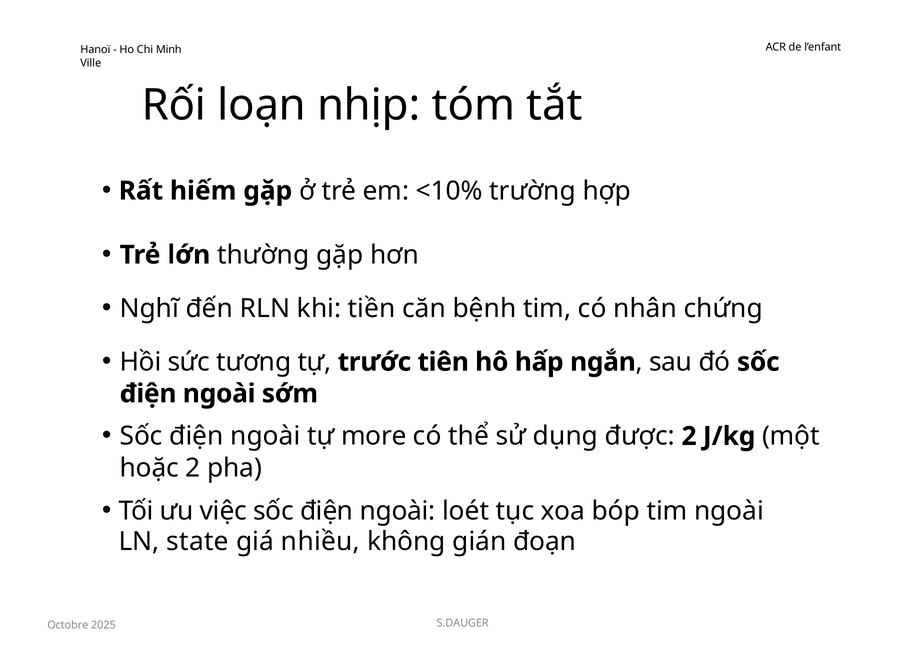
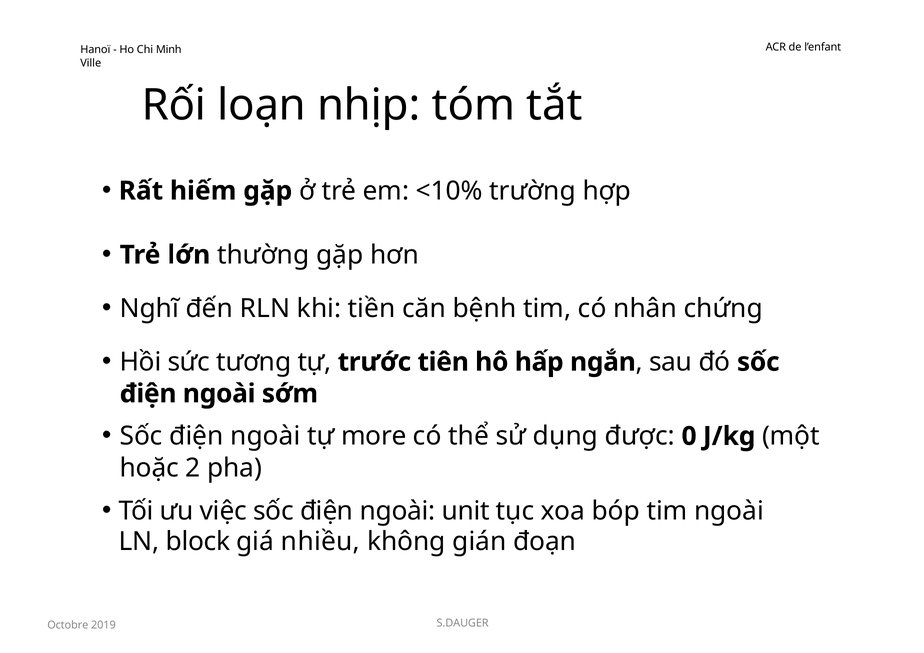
được 2: 2 -> 0 (689, 436)
loét: loét -> unit (466, 511)
state: state -> block (198, 542)
2025: 2025 -> 2019 (103, 625)
